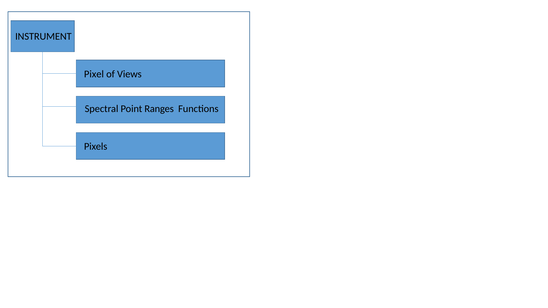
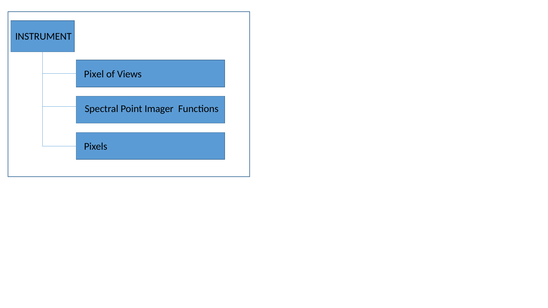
Ranges: Ranges -> Imager (159, 109)
